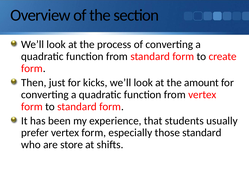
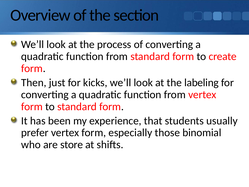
amount: amount -> labeling (201, 82)
those standard: standard -> binomial (202, 133)
